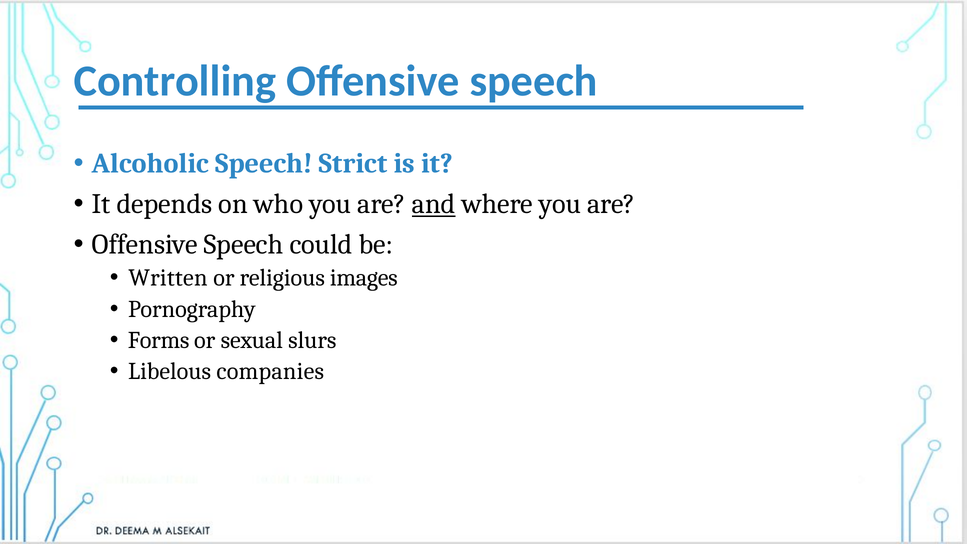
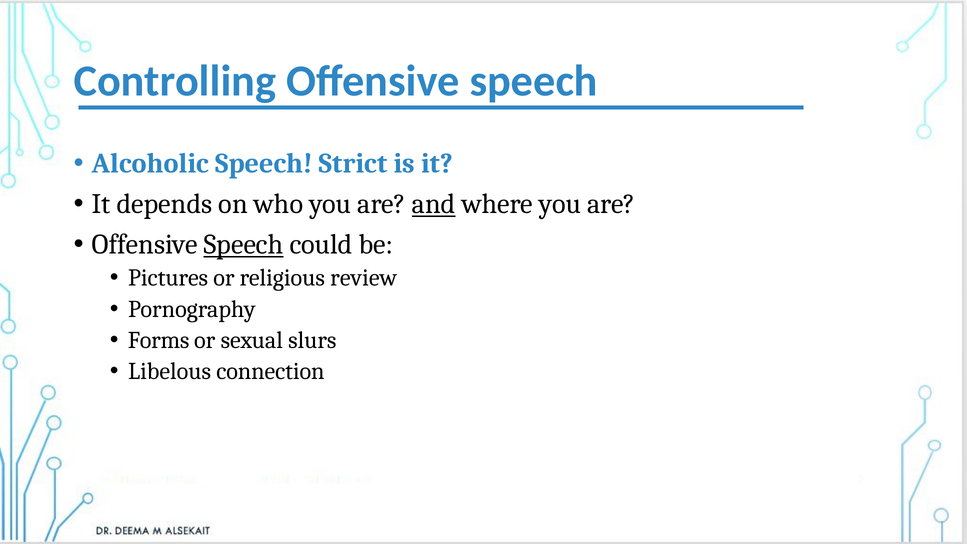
Speech underline: none -> present (244, 245)
Written: Written -> Pictures (168, 278)
images: images -> review (364, 278)
companies: companies -> connection (270, 371)
